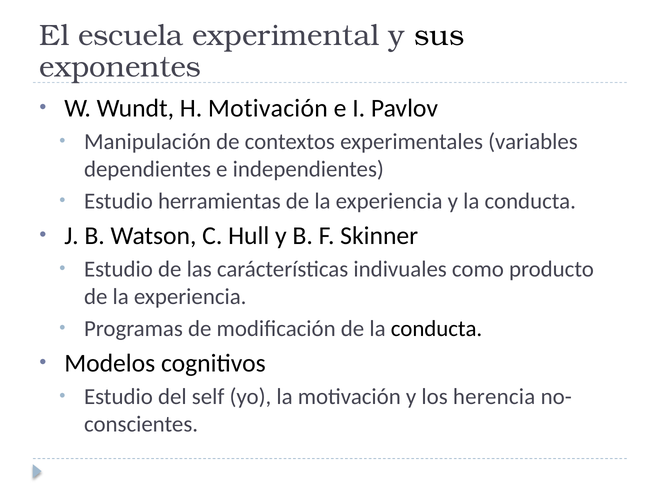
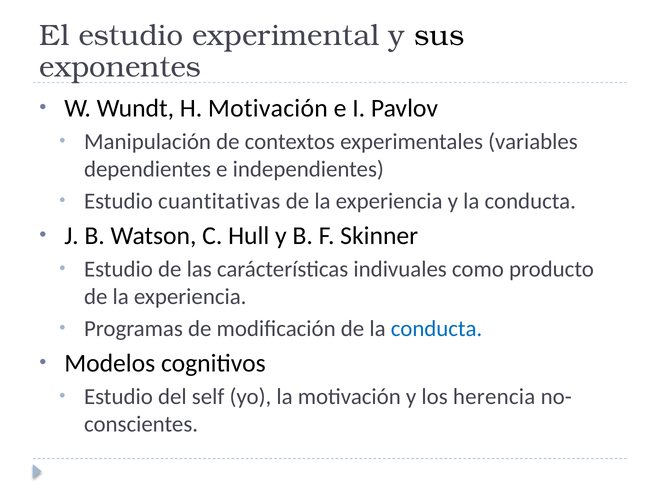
El escuela: escuela -> estudio (131, 35)
herramientas: herramientas -> cuantitativas (219, 201)
conducta colour: black -> blue (436, 329)
